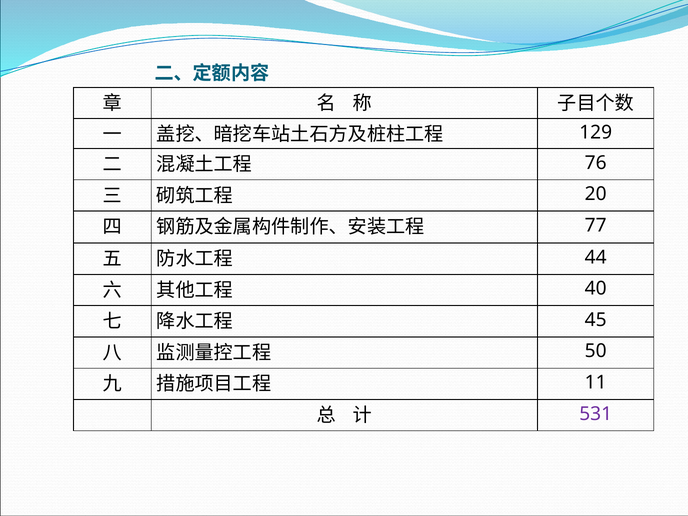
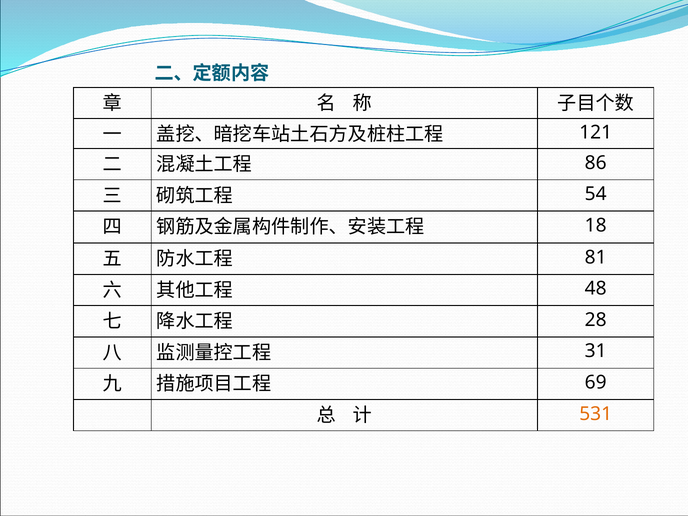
129: 129 -> 121 (596, 133)
76: 76 -> 86 (596, 163)
20: 20 -> 54 (596, 194)
77: 77 -> 18 (596, 225)
44: 44 -> 81 (596, 257)
40: 40 -> 48 (596, 289)
45: 45 -> 28 (596, 320)
50: 50 -> 31 (596, 351)
11: 11 -> 69 (596, 382)
531 colour: purple -> orange (596, 414)
